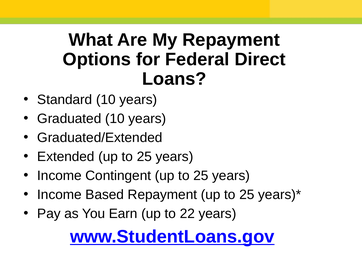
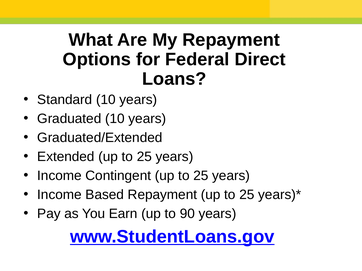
22: 22 -> 90 (187, 214)
